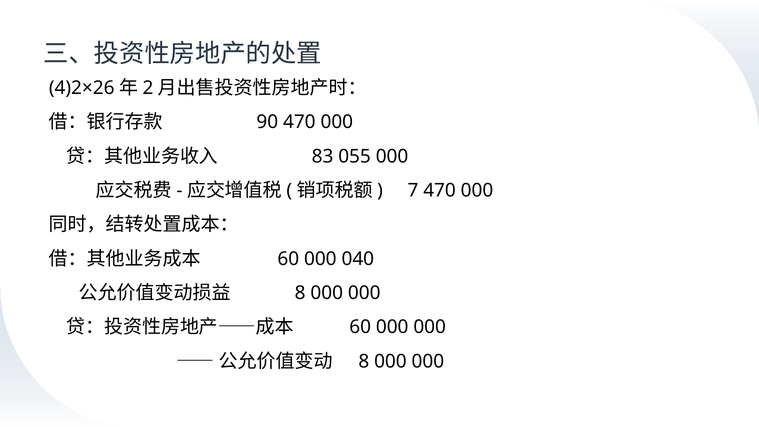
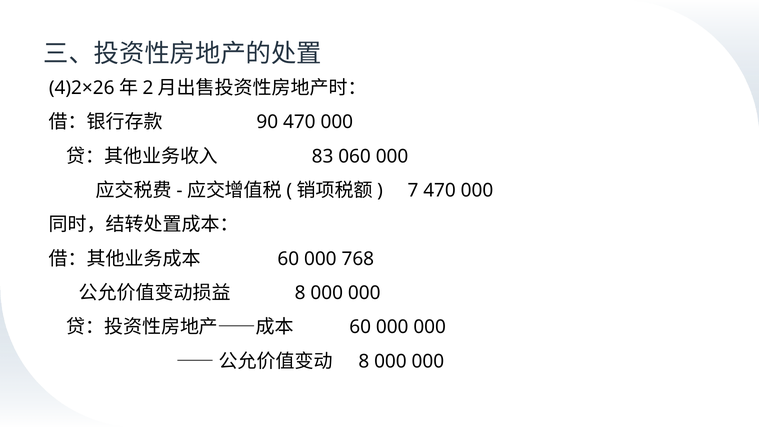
055: 055 -> 060 (355, 156)
040: 040 -> 768 (358, 259)
